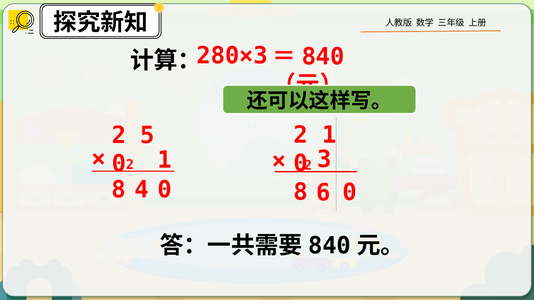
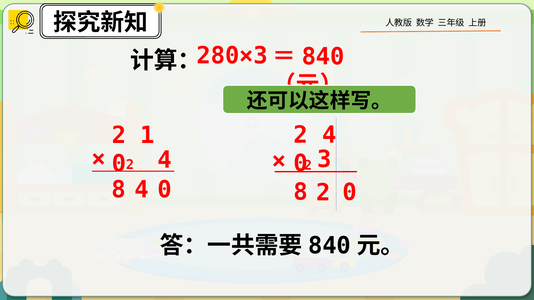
1: 1 -> 4 (329, 135)
5: 5 -> 1 (147, 135)
0 1: 1 -> 4 (165, 160)
0 6: 6 -> 2 (323, 193)
